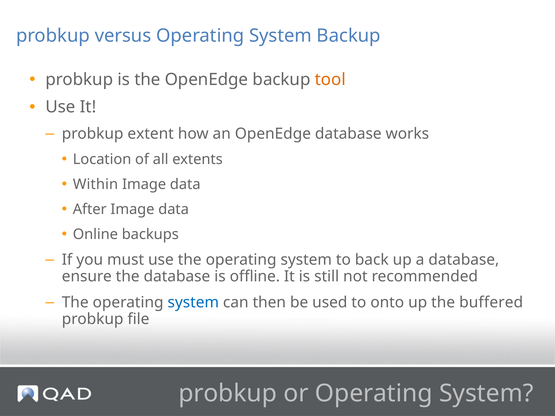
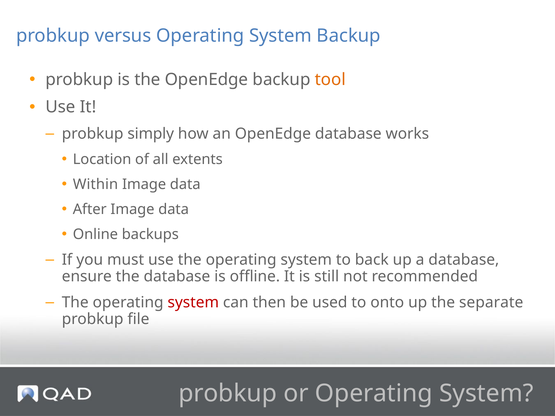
extent: extent -> simply (151, 134)
system colour: blue -> red (193, 303)
buffered: buffered -> separate (491, 303)
